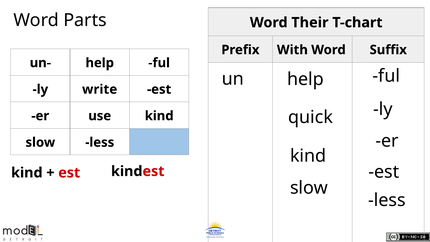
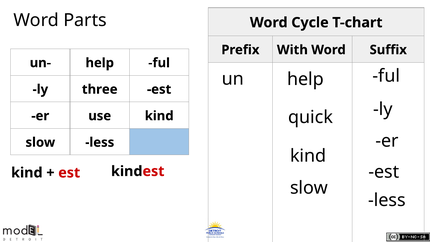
Their: Their -> Cycle (310, 23)
write: write -> three (100, 89)
